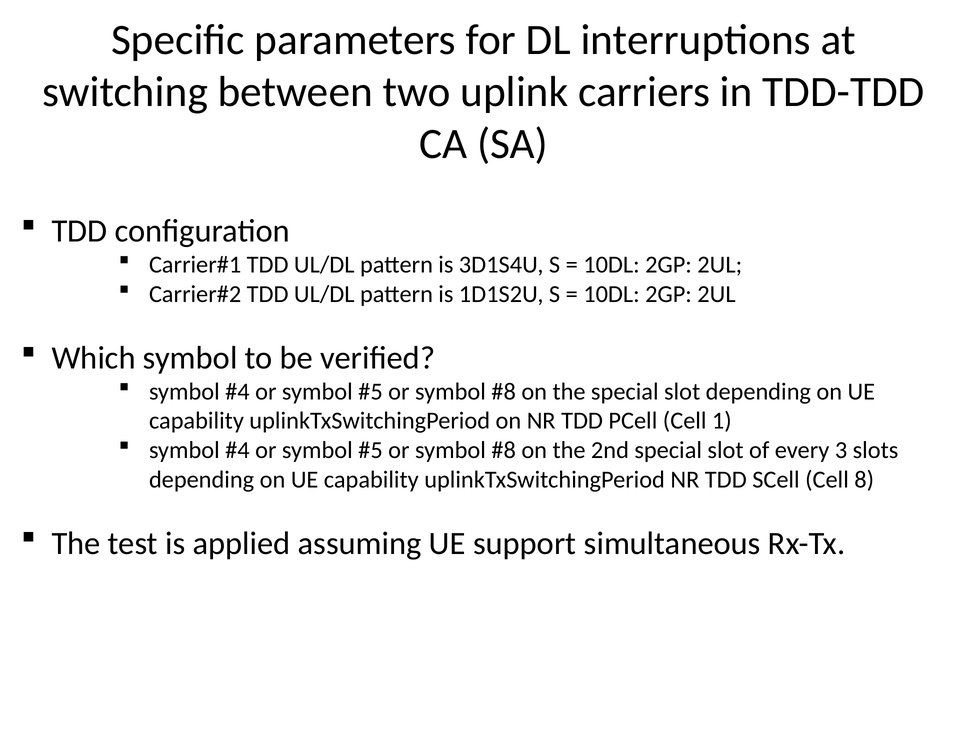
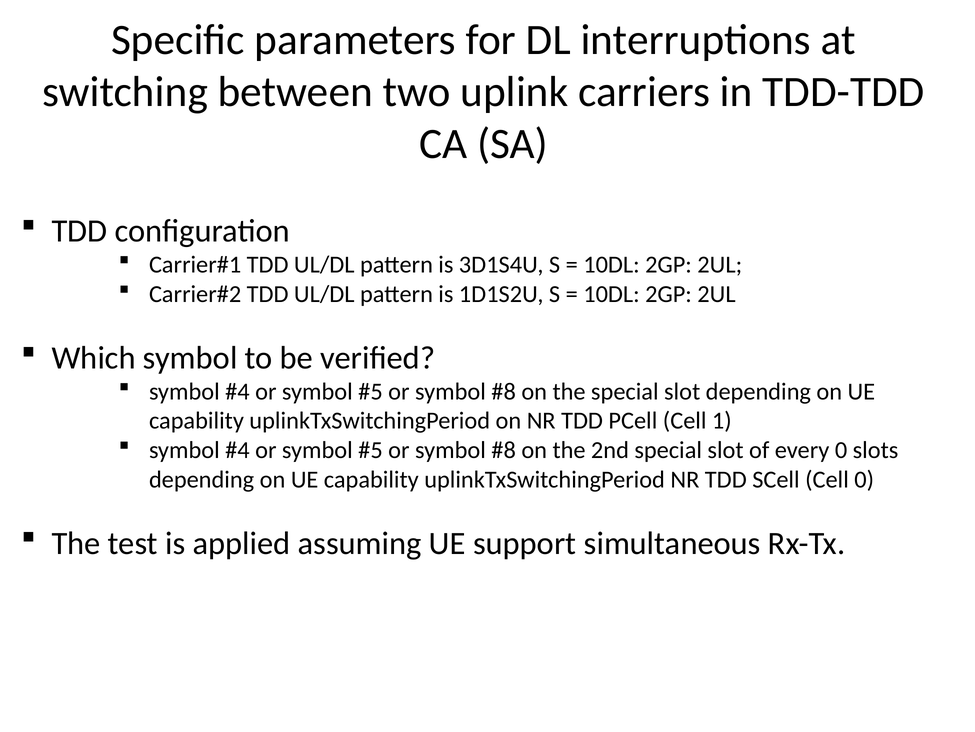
every 3: 3 -> 0 (841, 450)
Cell 8: 8 -> 0 (864, 479)
